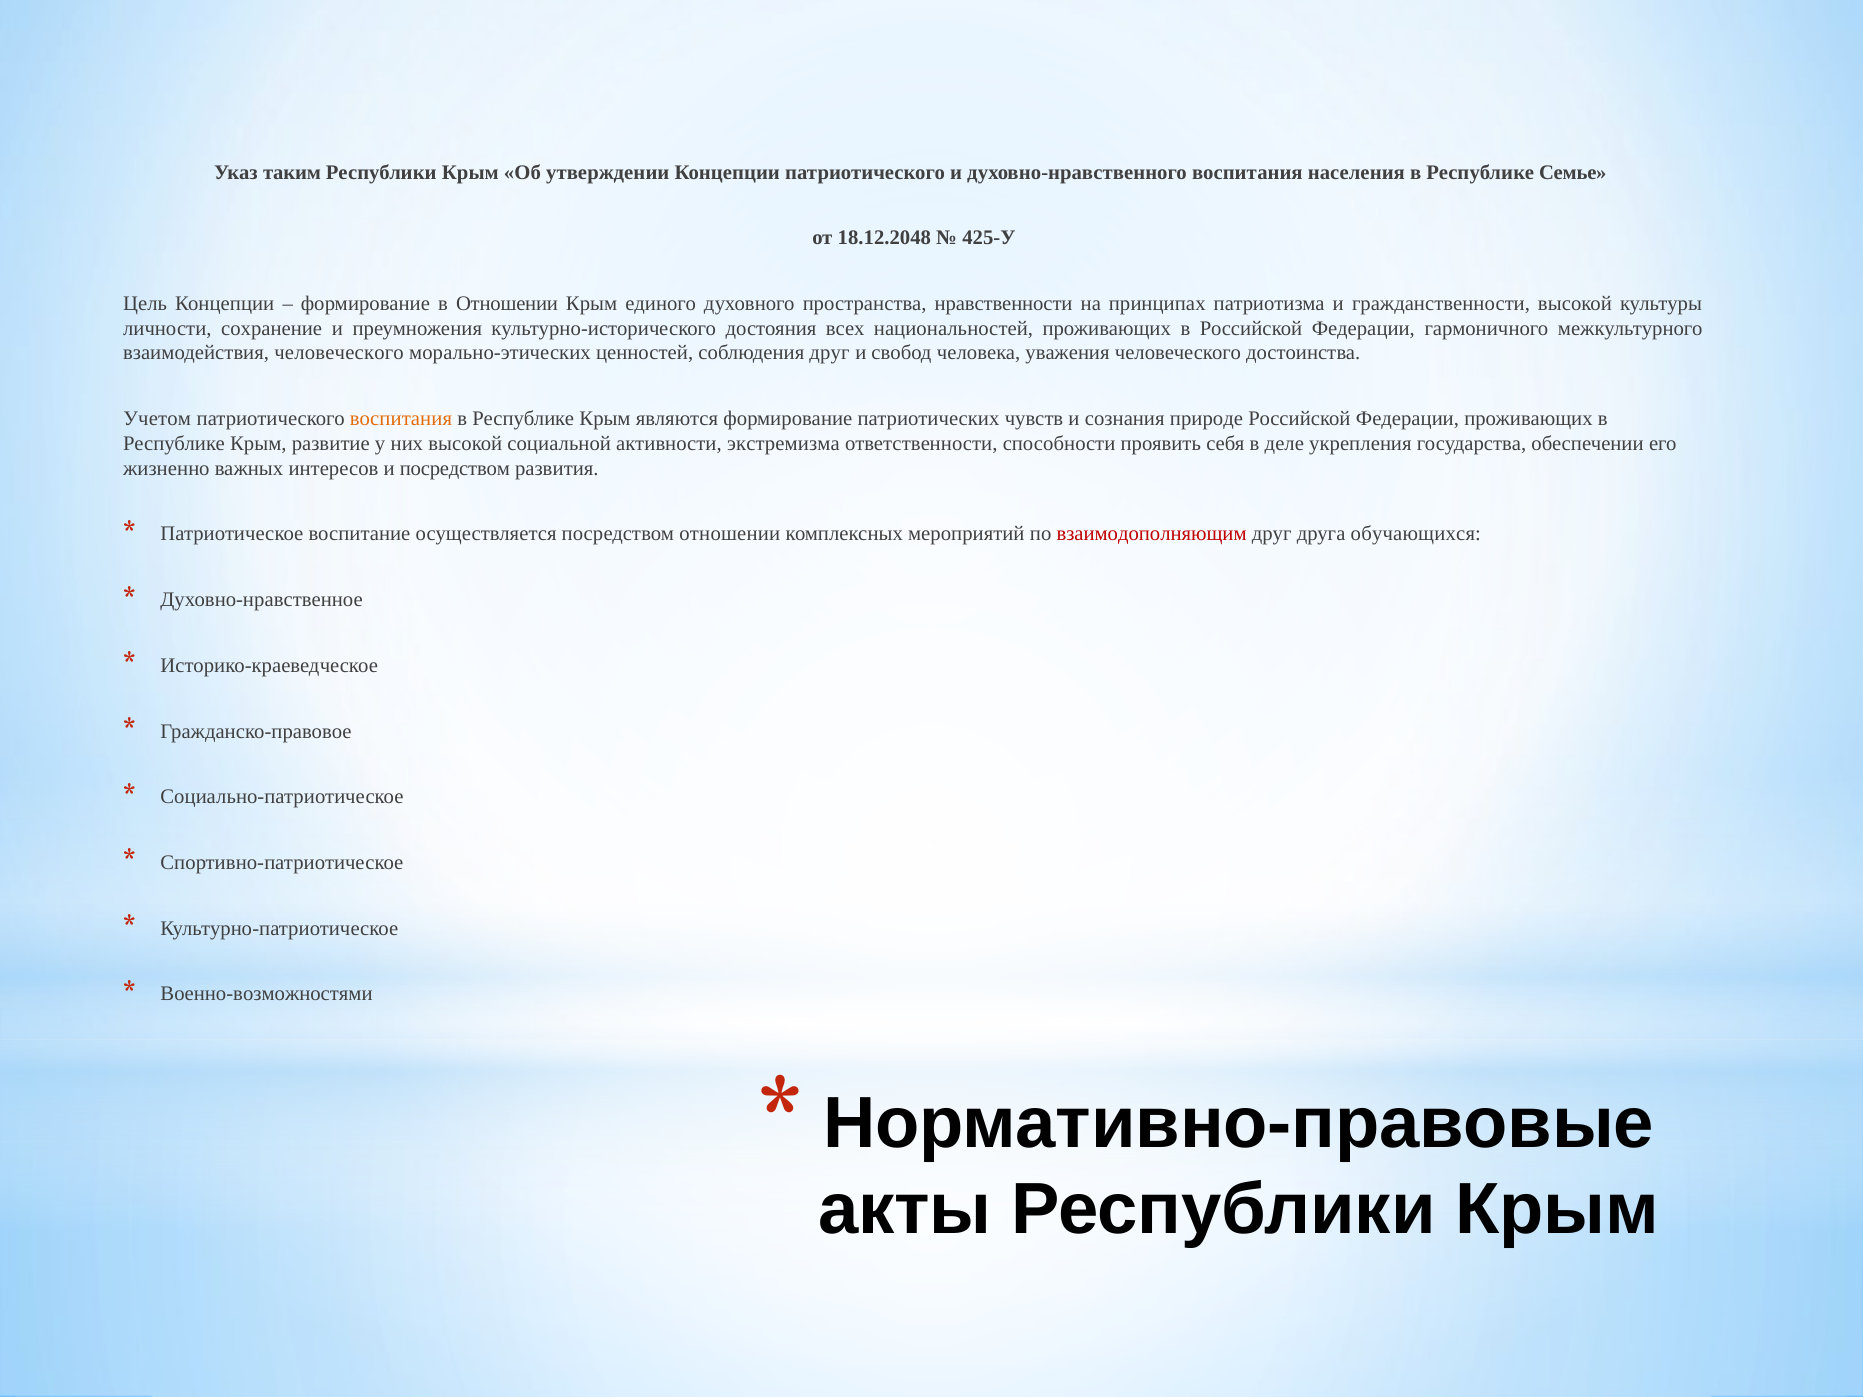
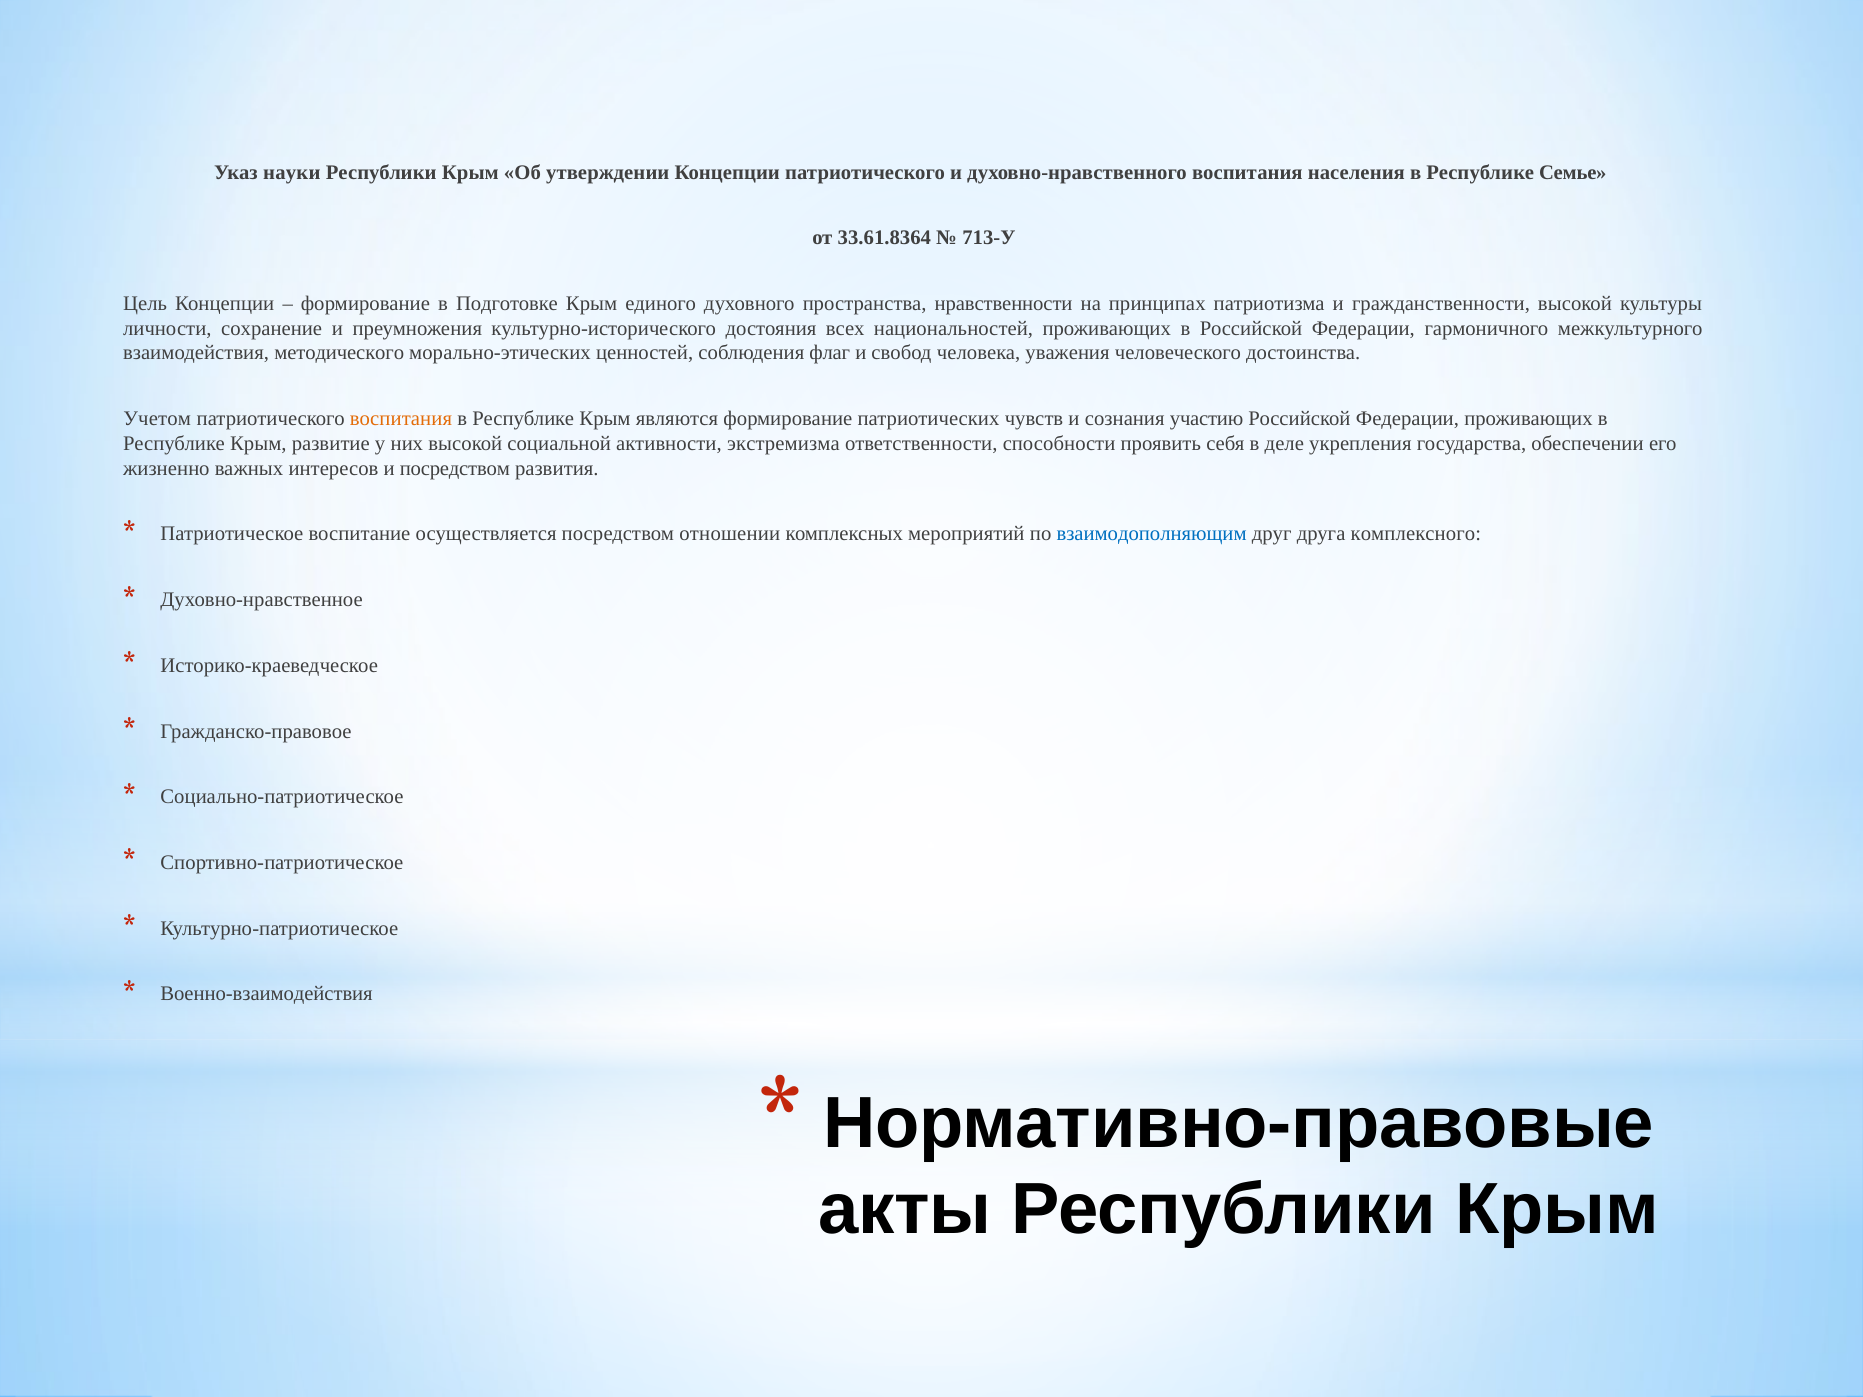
таким: таким -> науки (292, 172)
18.12.2048: 18.12.2048 -> 33.61.8364 (884, 238)
425-У: 425-У -> 713-У (989, 238)
в Отношении: Отношении -> Подготовке (507, 304)
взаимодействия человеческого: человеческого -> методического (339, 353)
соблюдения друг: друг -> флаг (830, 353)
природе: природе -> участию (1207, 419)
взаимодополняющим colour: red -> blue (1152, 534)
обучающихся: обучающихся -> комплексного (1416, 534)
Военно-возможностями: Военно-возможностями -> Военно-взаимодействия (267, 994)
